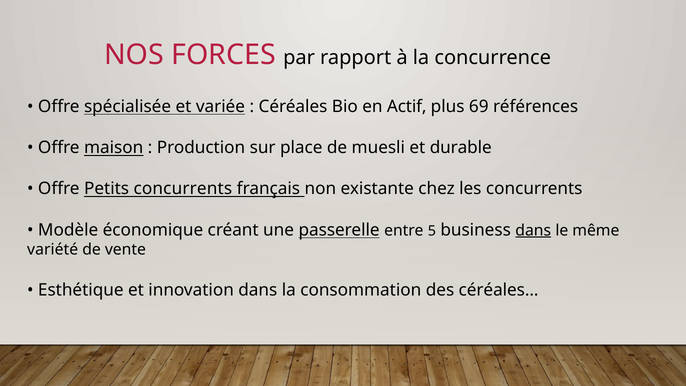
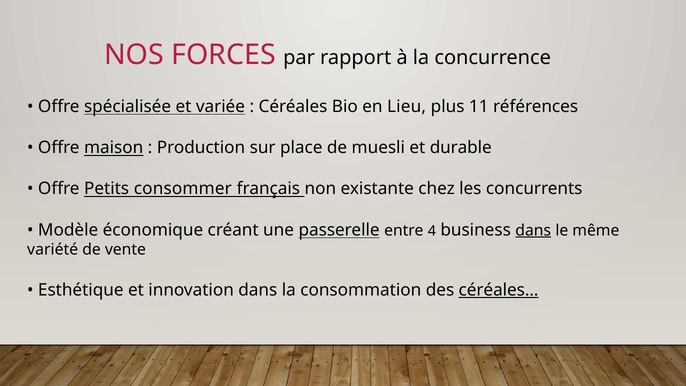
Actif: Actif -> Lieu (407, 106)
69: 69 -> 11 (479, 106)
Petits concurrents: concurrents -> consommer (183, 189)
5: 5 -> 4 (432, 231)
céréales… underline: none -> present (499, 290)
